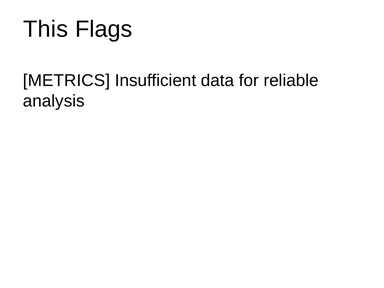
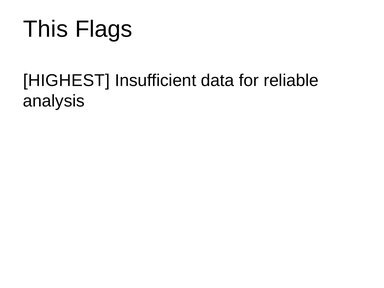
METRICS: METRICS -> HIGHEST (66, 81)
